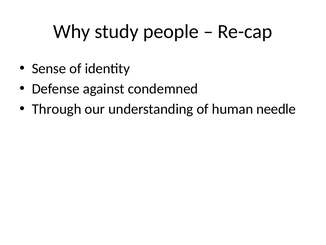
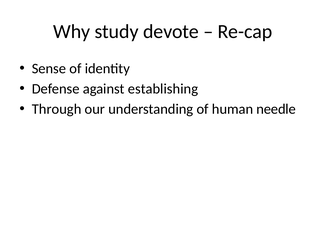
people: people -> devote (171, 32)
condemned: condemned -> establishing (163, 89)
